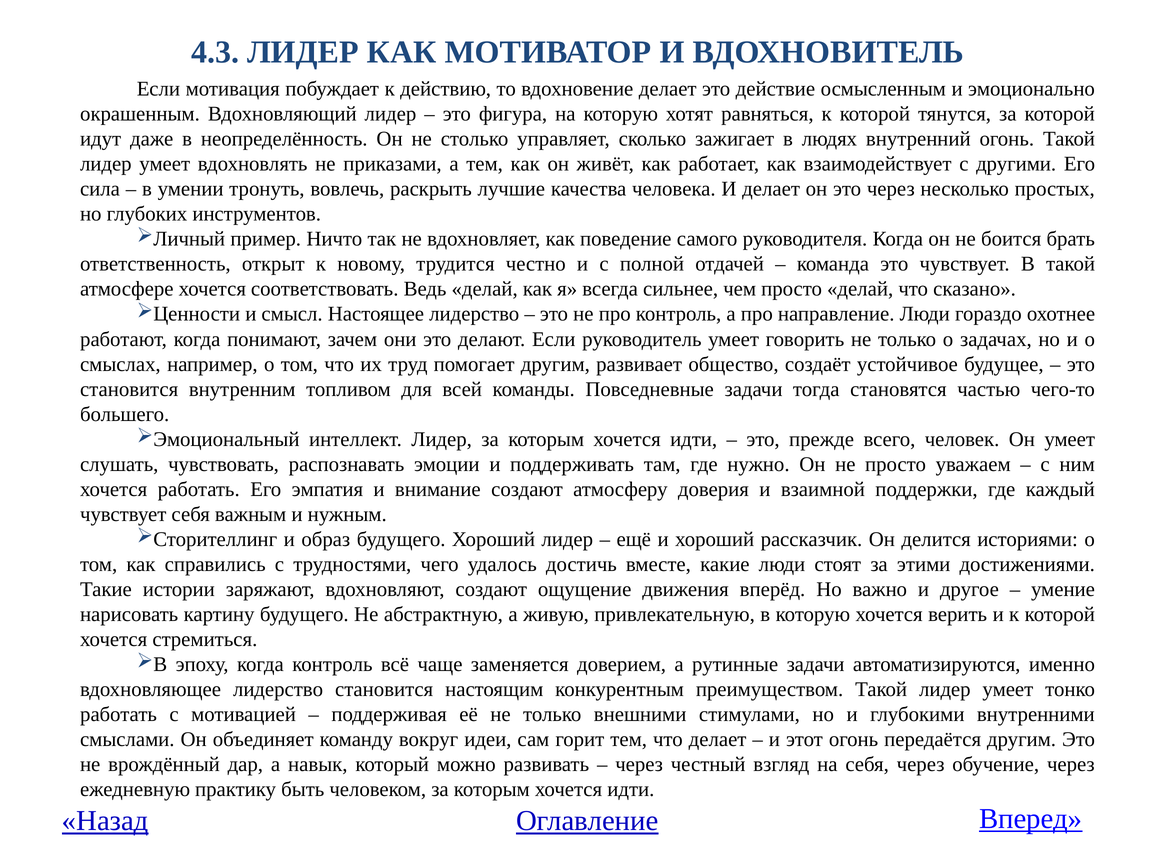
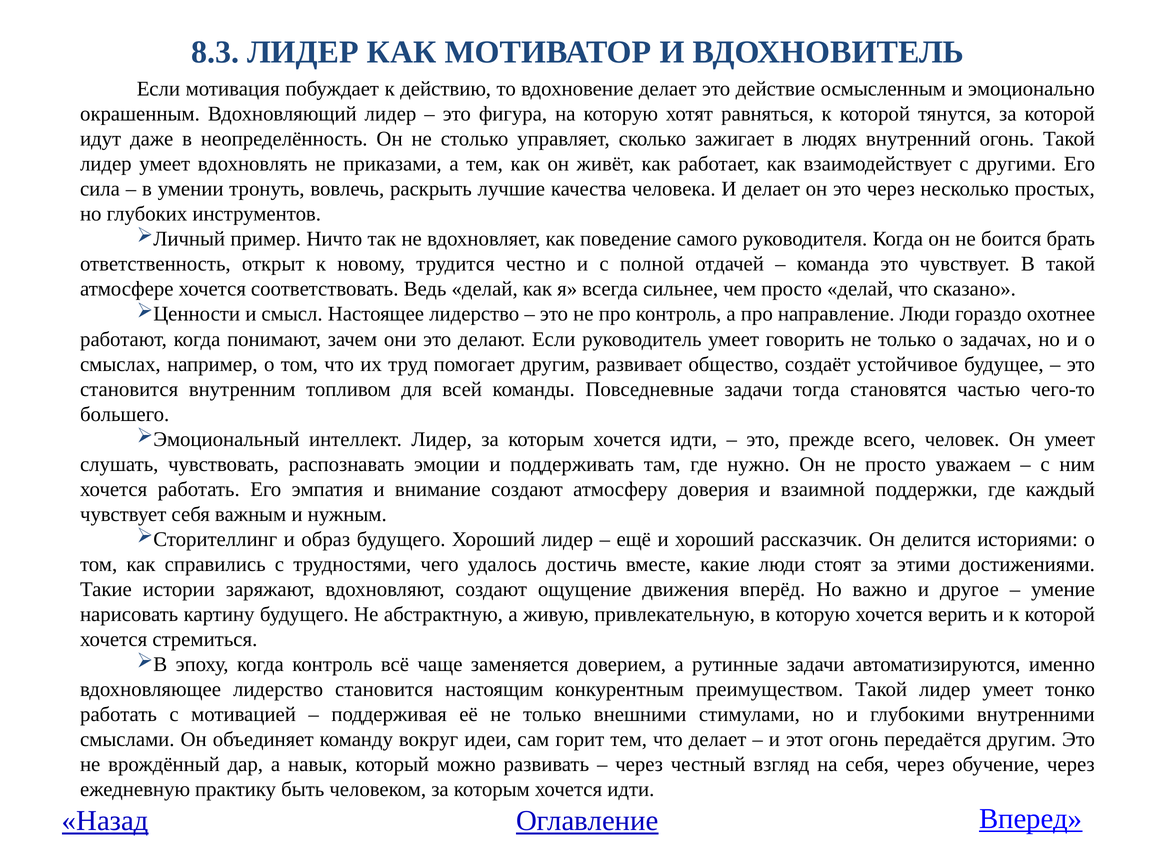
4.3: 4.3 -> 8.3 (215, 52)
